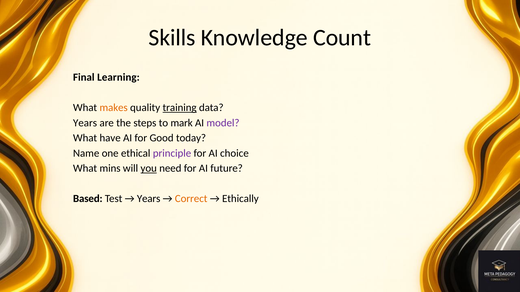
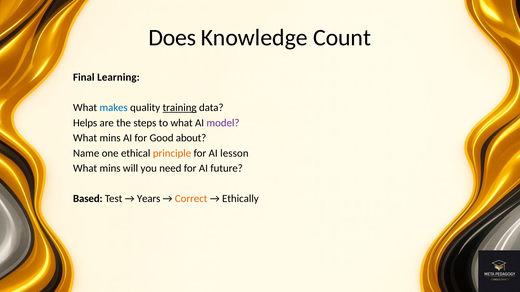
Skills: Skills -> Does (172, 38)
makes colour: orange -> blue (114, 108)
Years: Years -> Helps (85, 123)
to mark: mark -> what (182, 123)
have: have -> mins (110, 138)
today: today -> about (191, 138)
principle colour: purple -> orange (172, 153)
choice: choice -> lesson (234, 153)
you underline: present -> none (149, 169)
